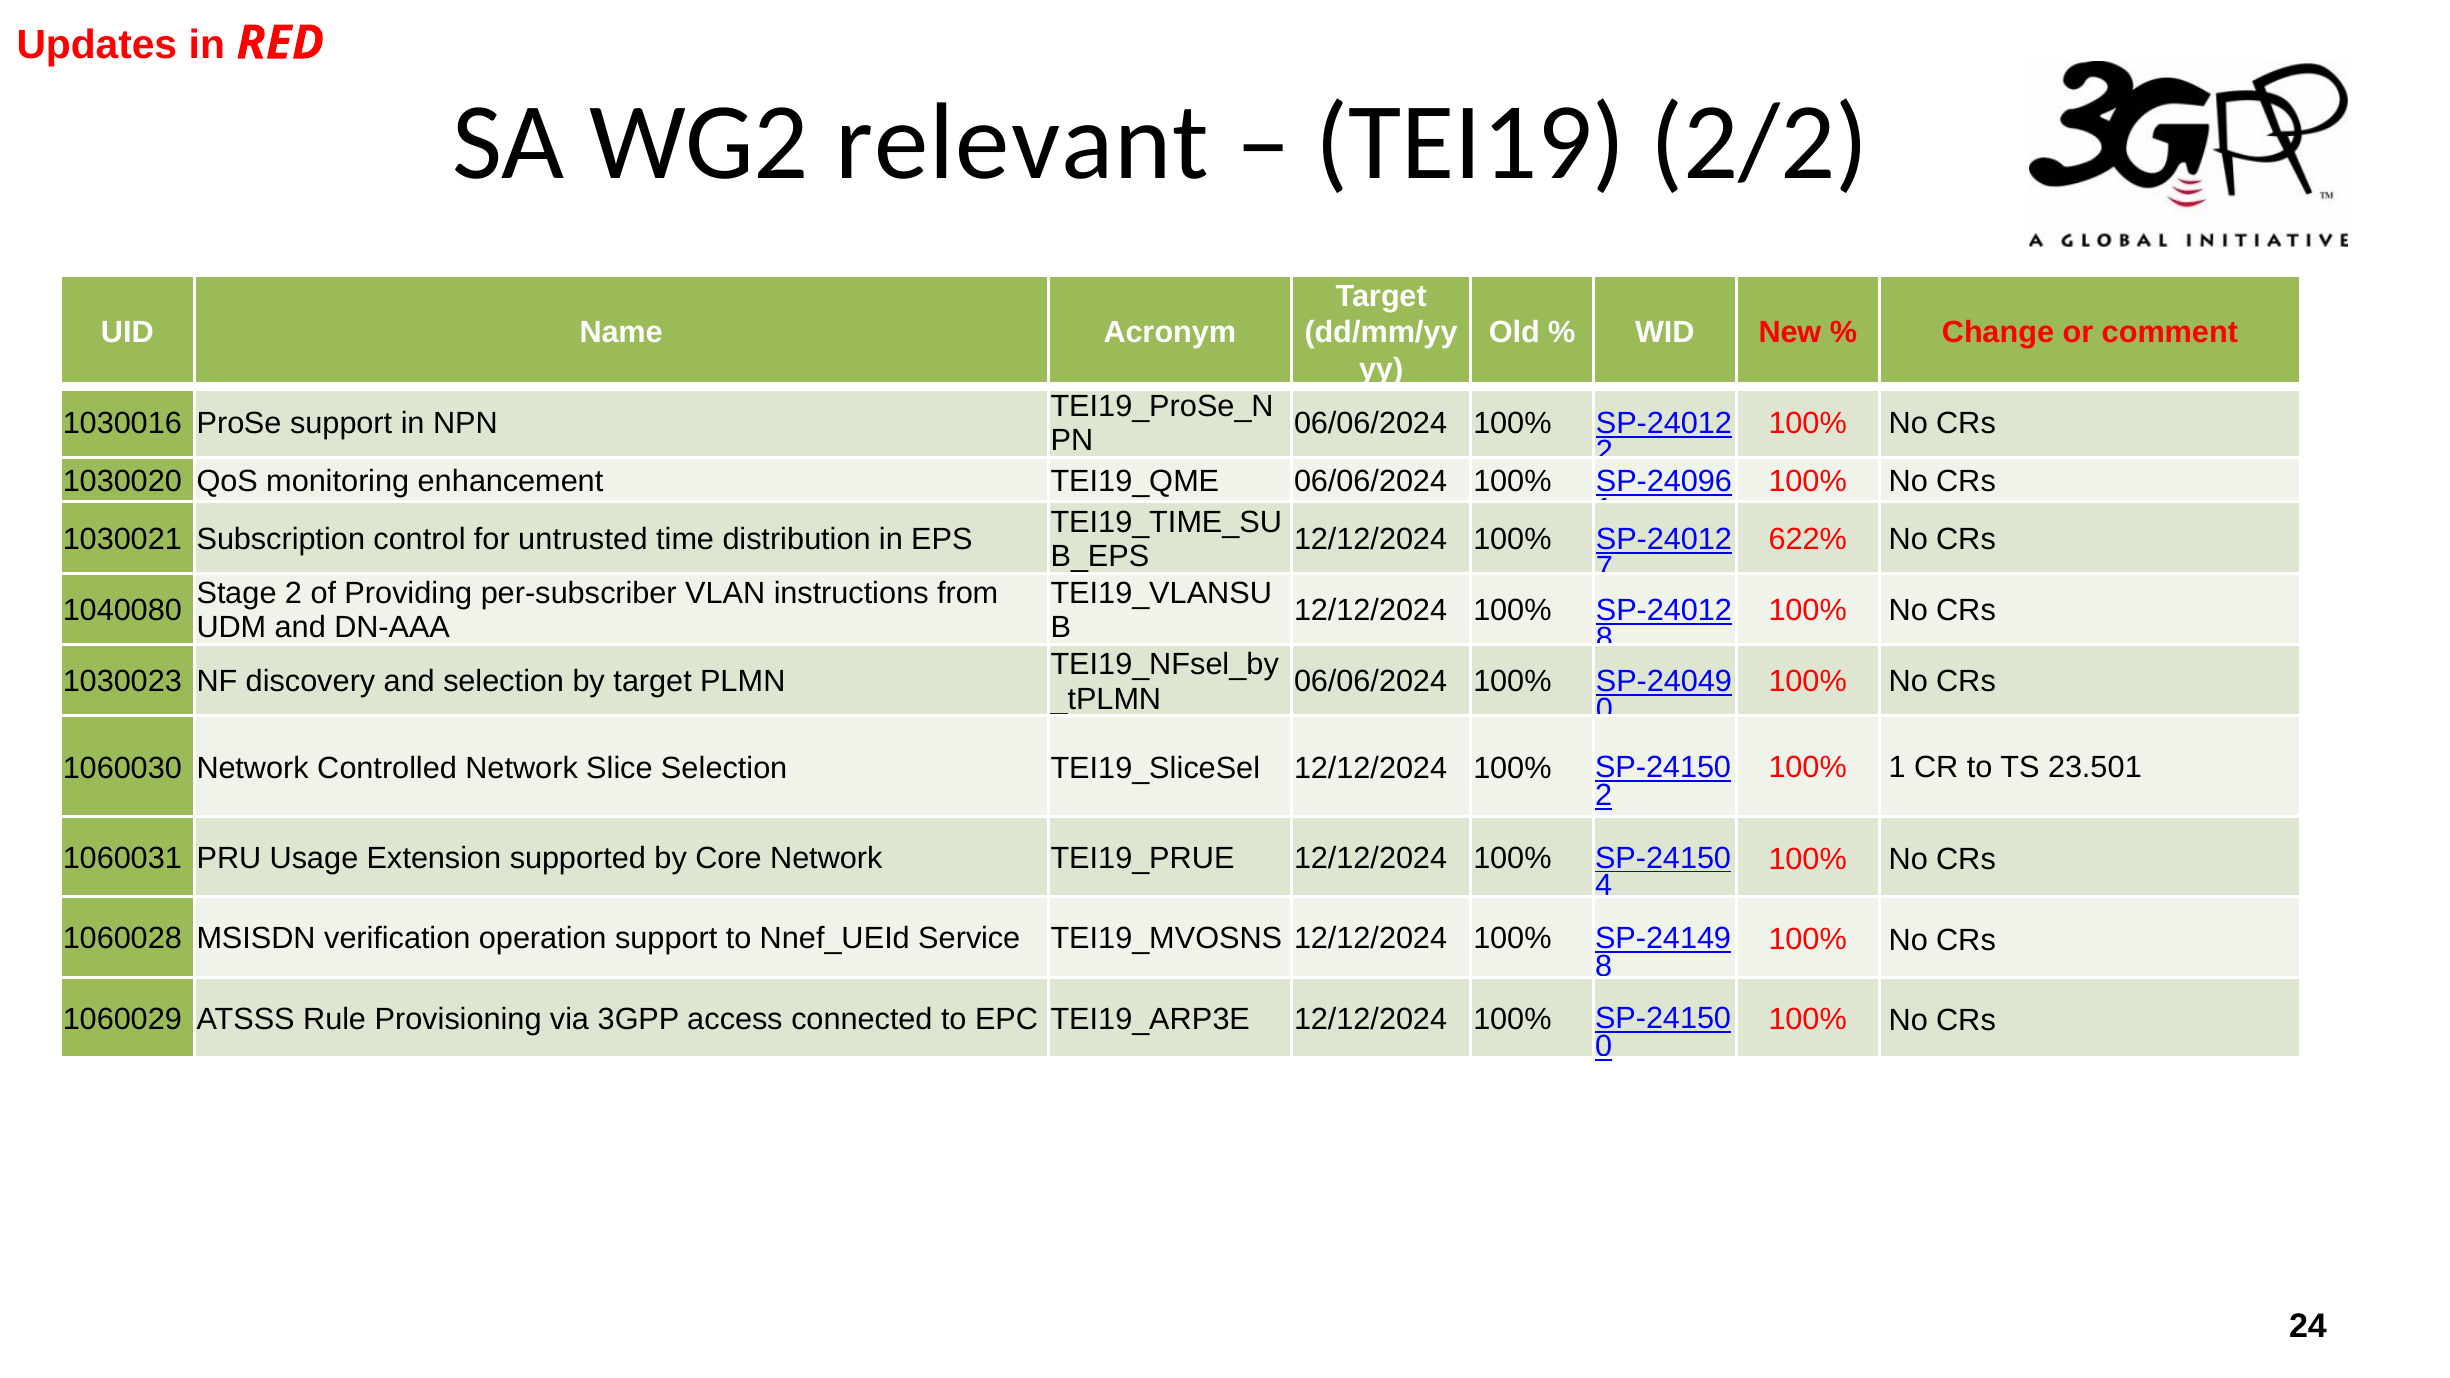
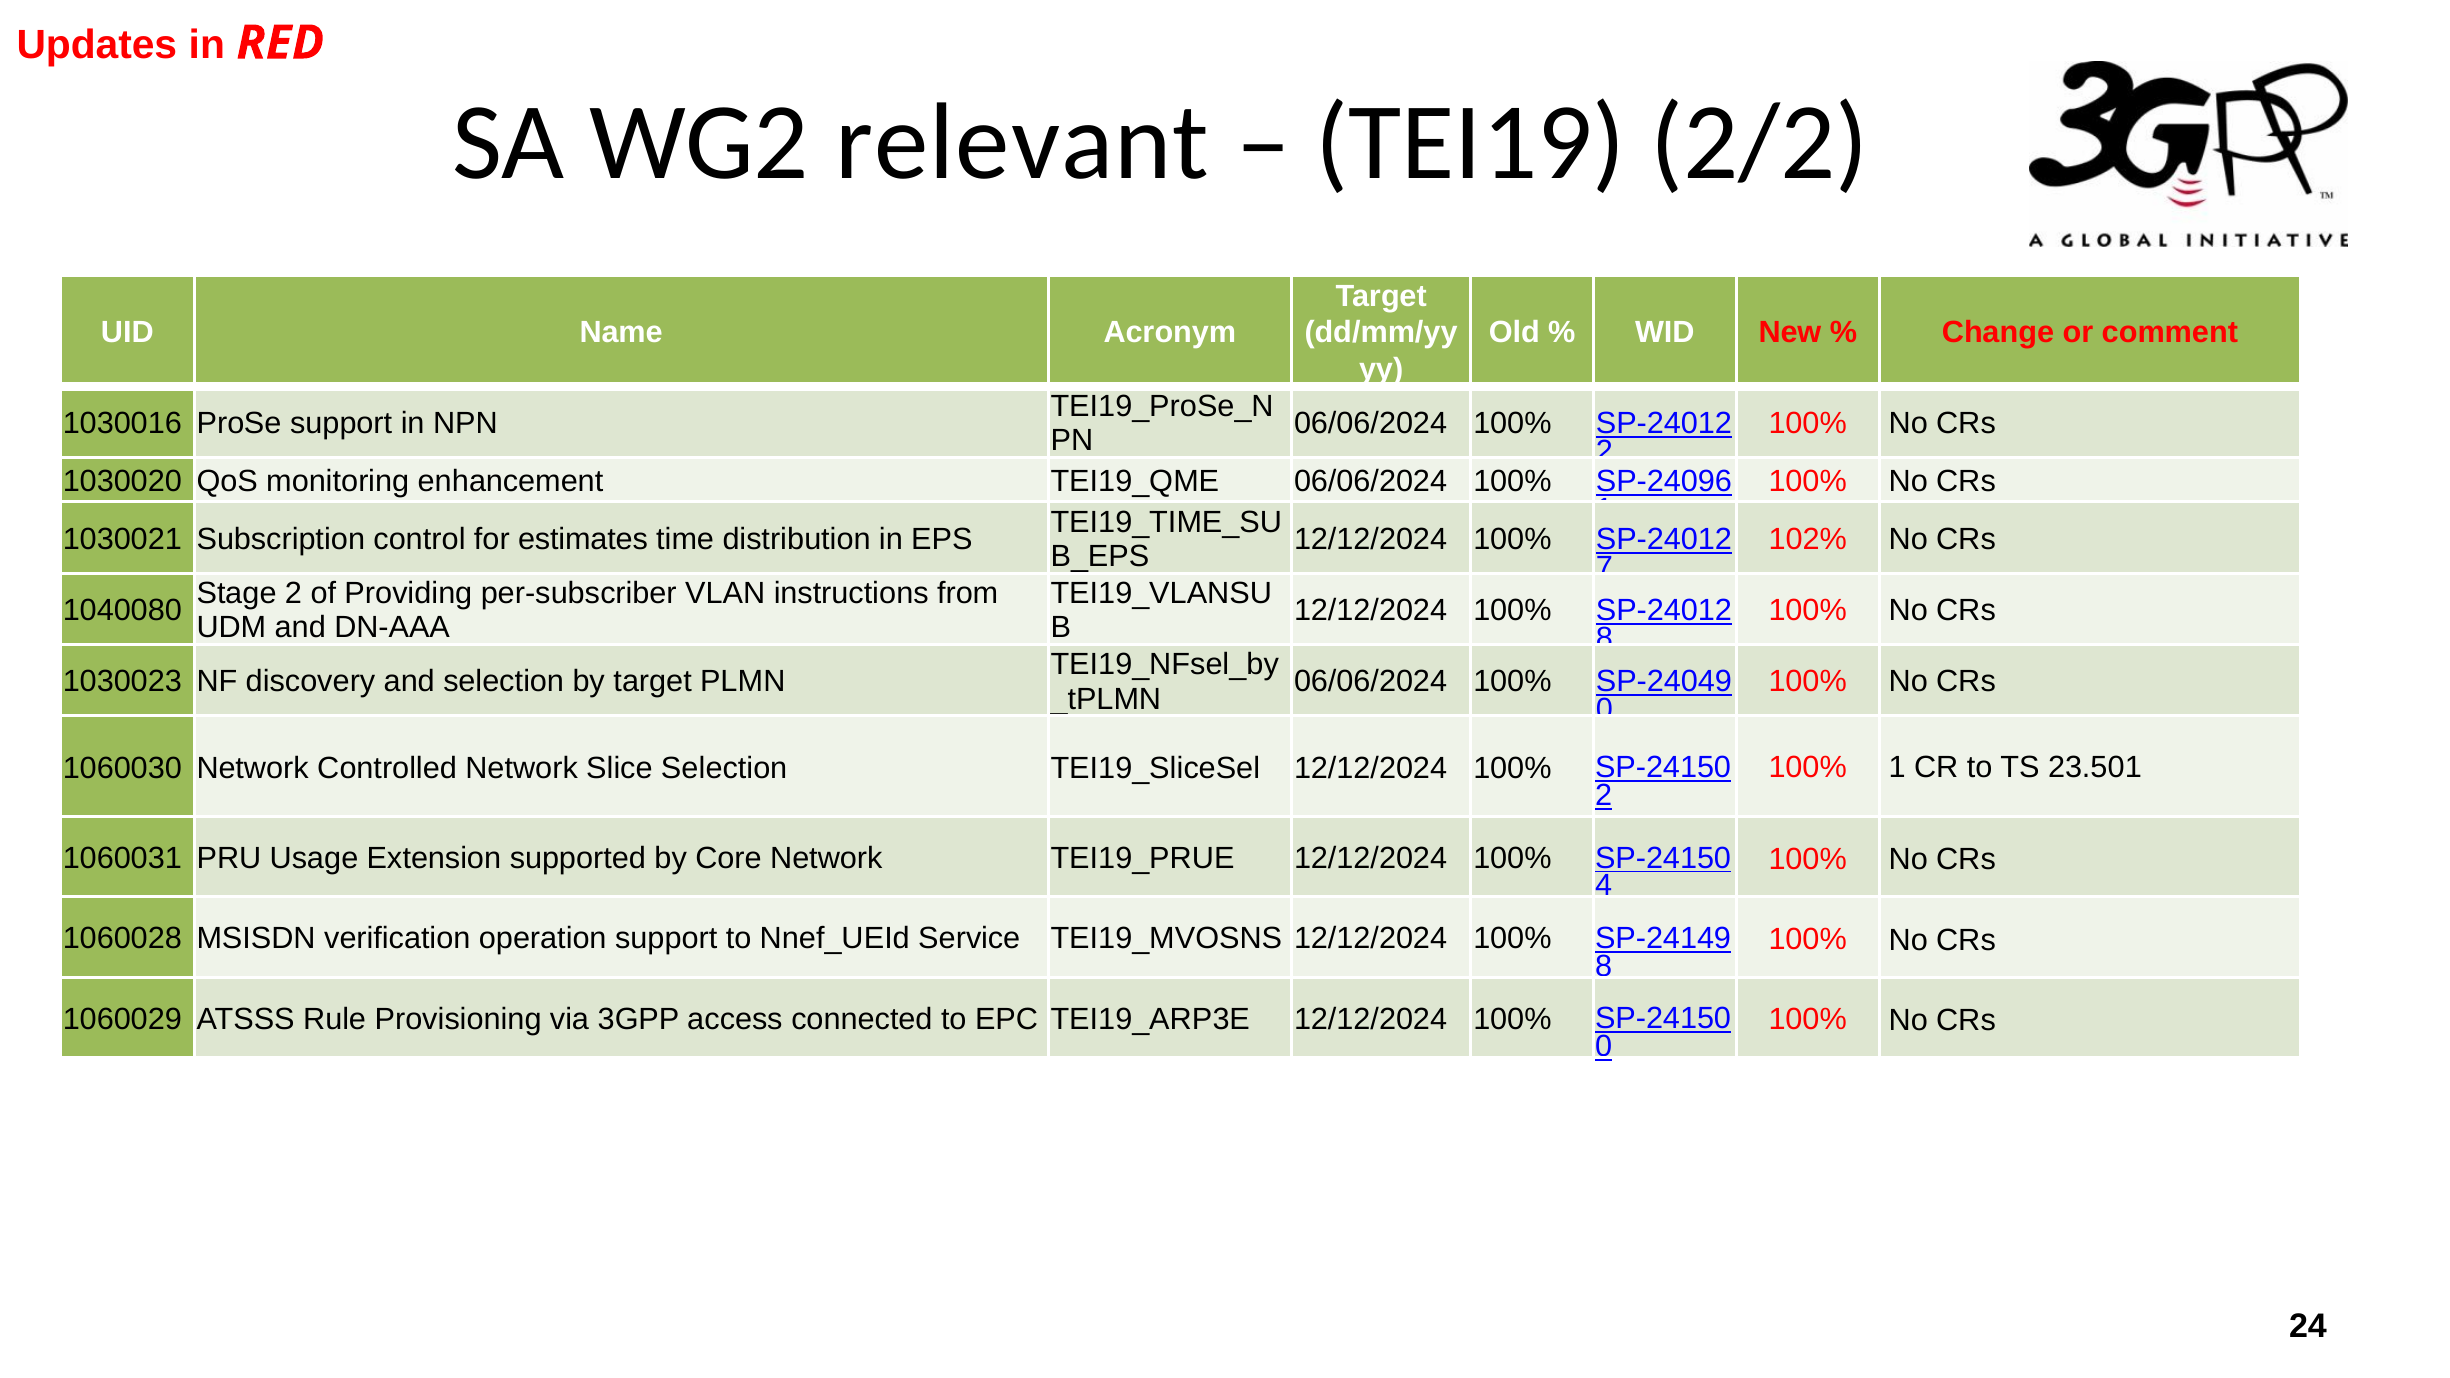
untrusted: untrusted -> estimates (583, 539)
622%: 622% -> 102% (1808, 539)
